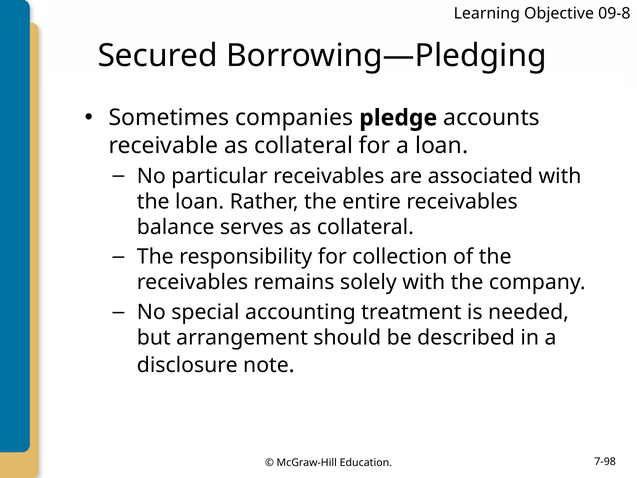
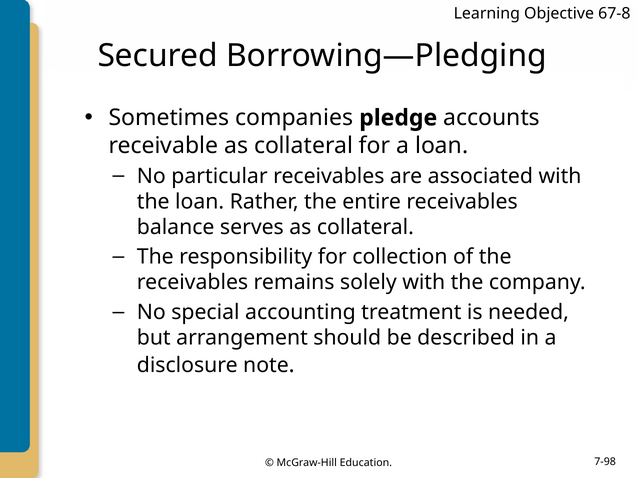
09-8: 09-8 -> 67-8 (614, 14)
